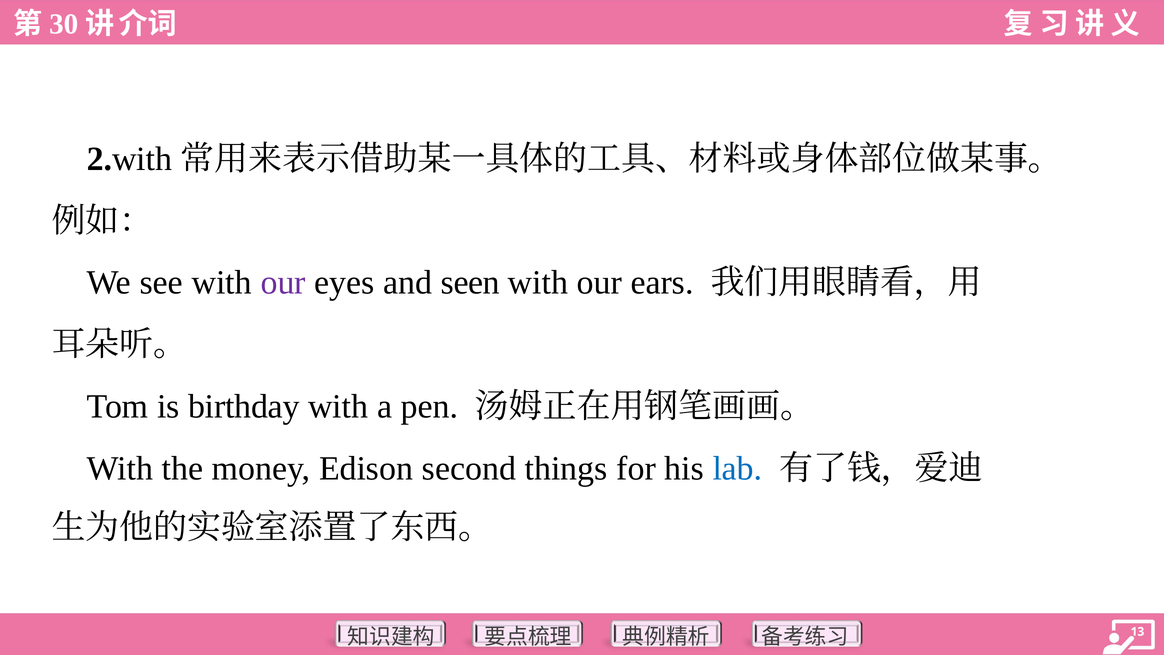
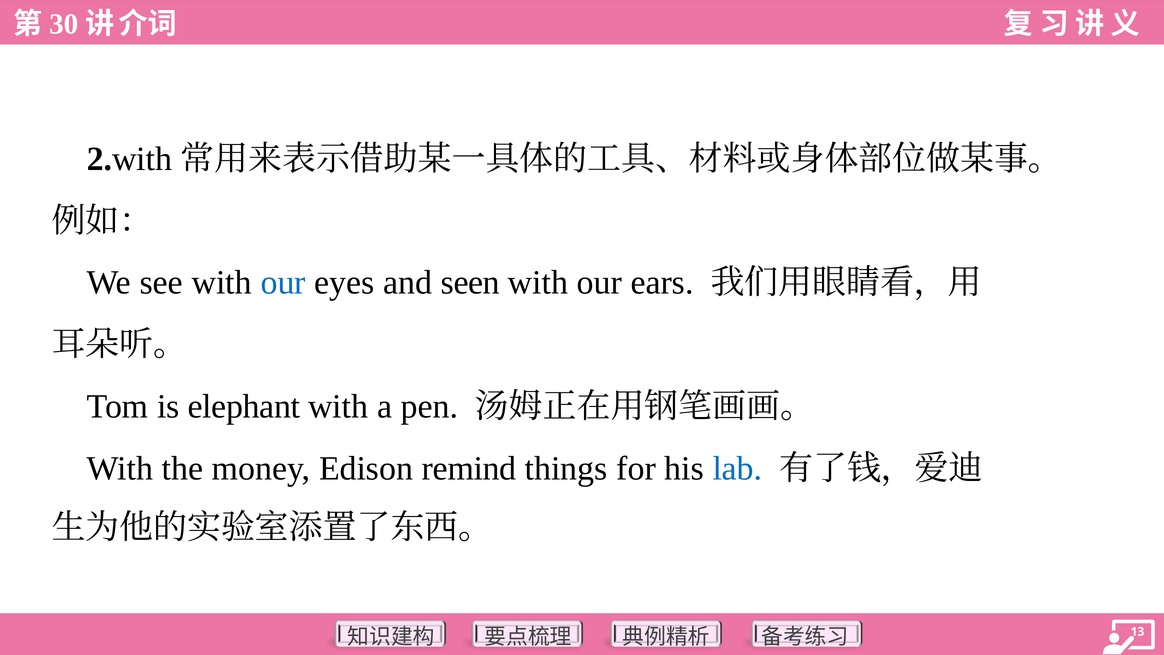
our colour: purple -> blue (283, 283)
birthday: birthday -> elephant (244, 406)
second: second -> remind (469, 468)
